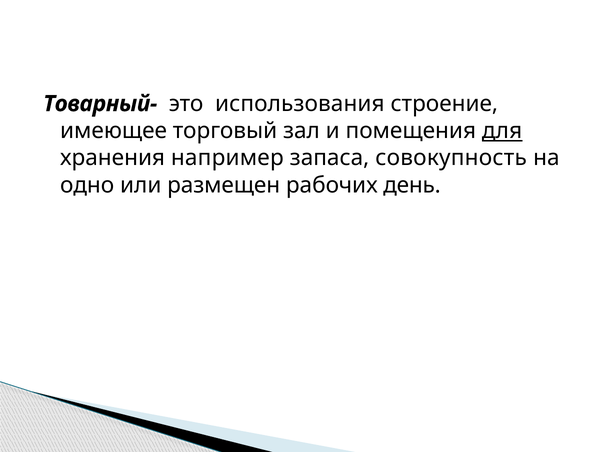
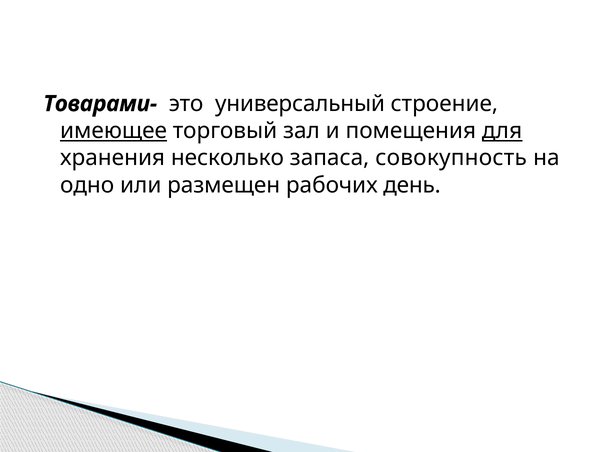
Товарный-: Товарный- -> Товарами- (100, 104)
использования: использования -> универсальный (300, 104)
имеющее underline: none -> present (114, 131)
например: например -> несколько (227, 158)
